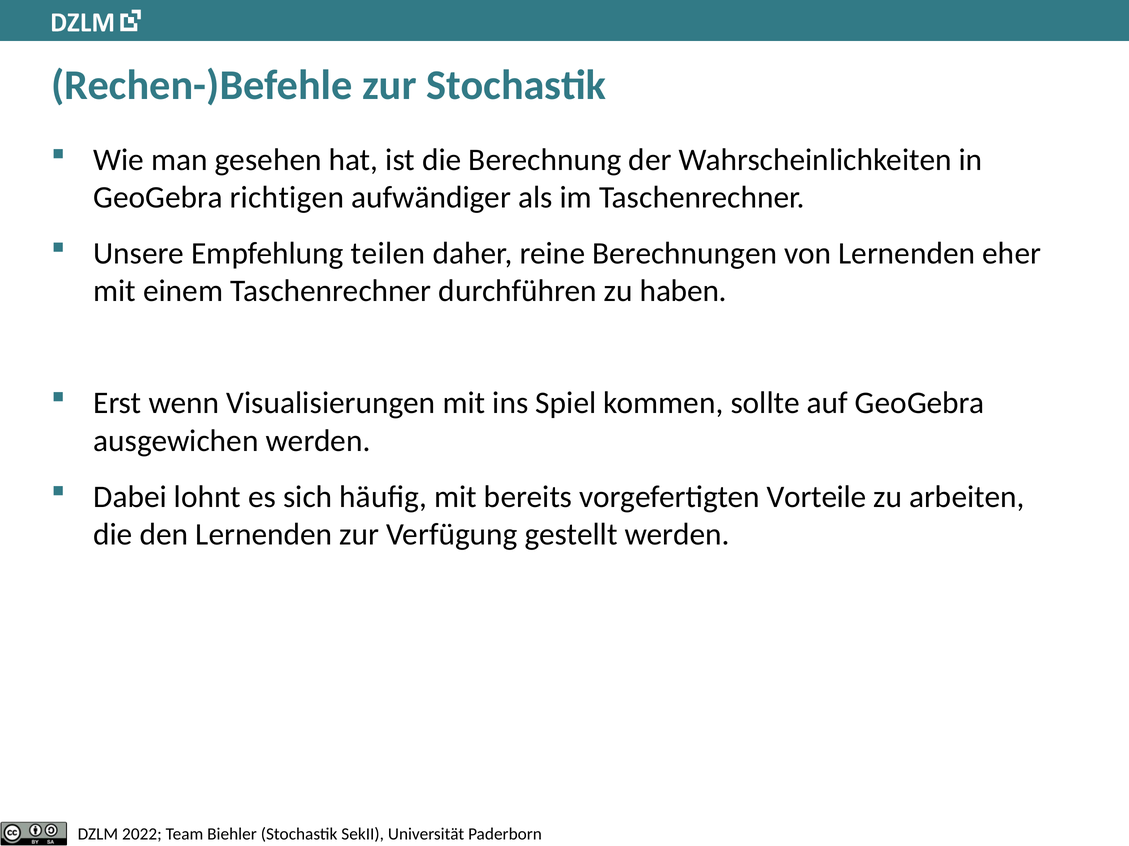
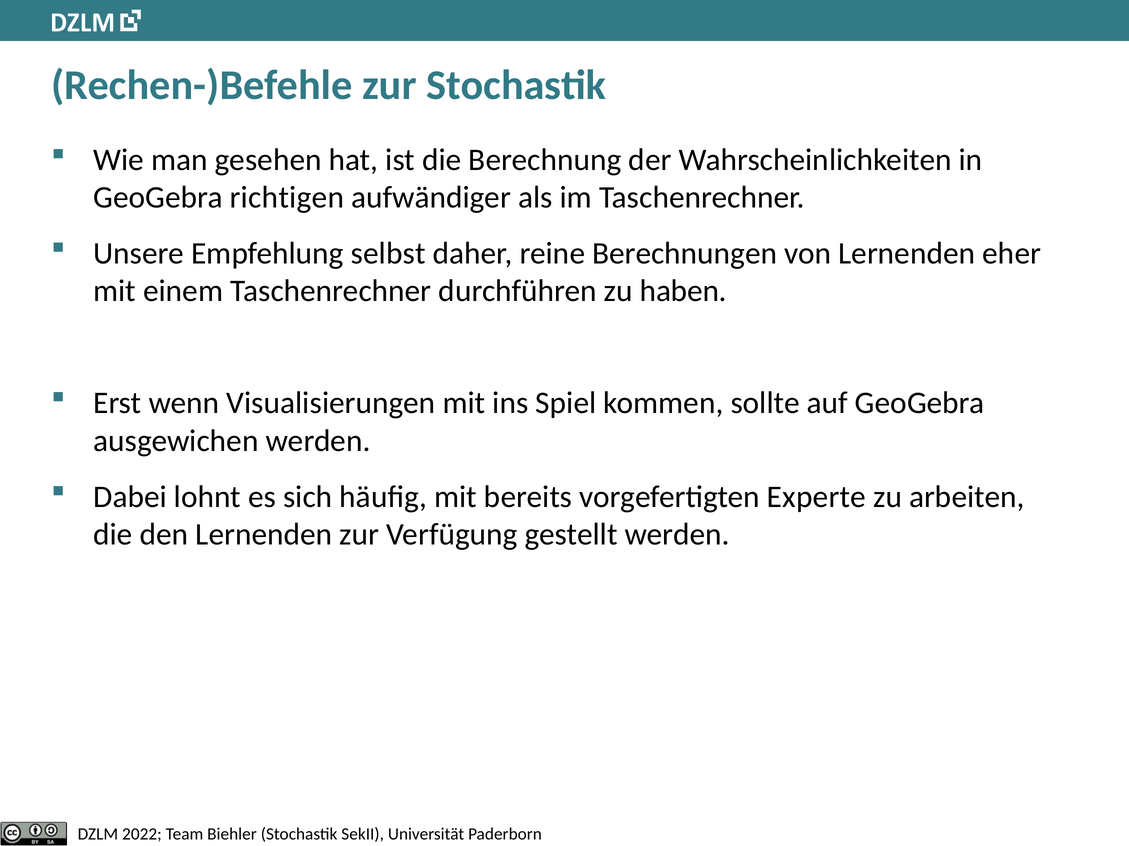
teilen: teilen -> selbst (388, 254)
Vorteile: Vorteile -> Experte (816, 497)
